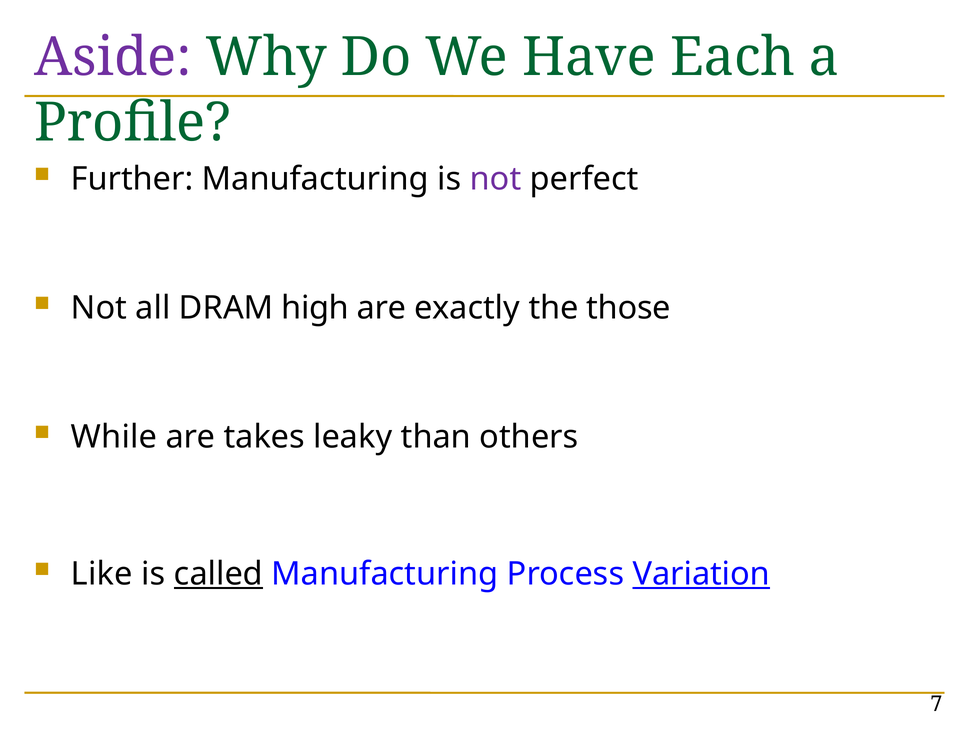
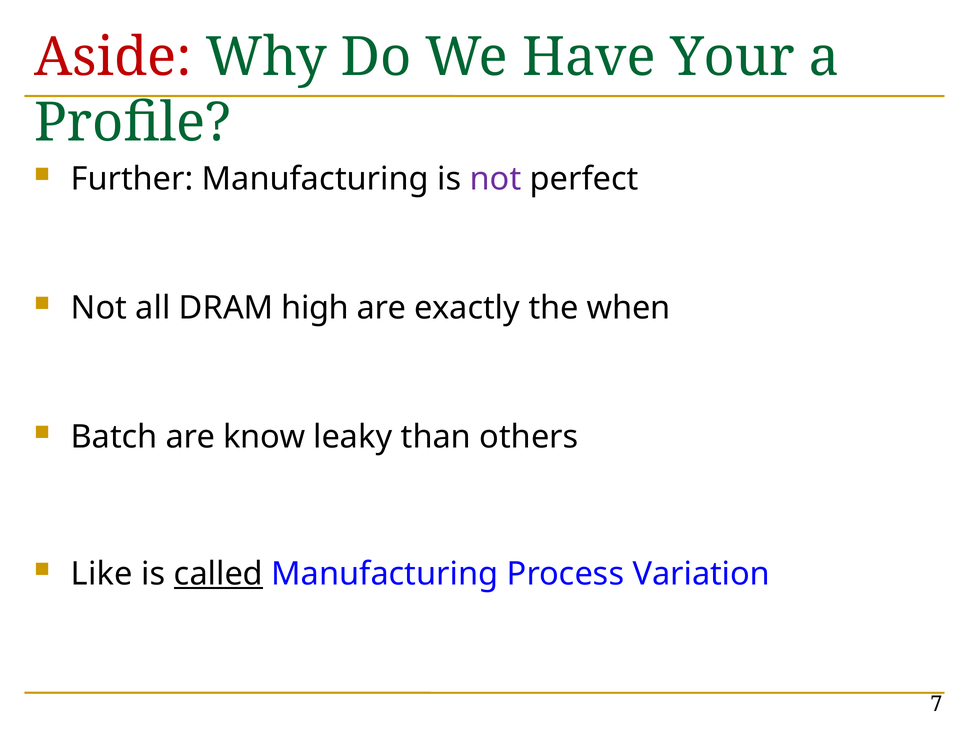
Aside colour: purple -> red (113, 58)
Each: Each -> Your (733, 58)
those: those -> when (629, 308)
While: While -> Batch (114, 437)
takes: takes -> know (264, 437)
Variation underline: present -> none (701, 574)
